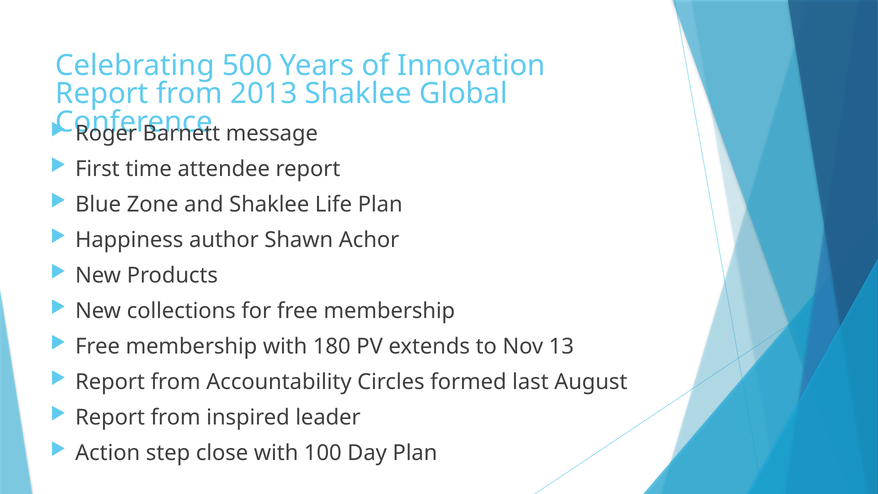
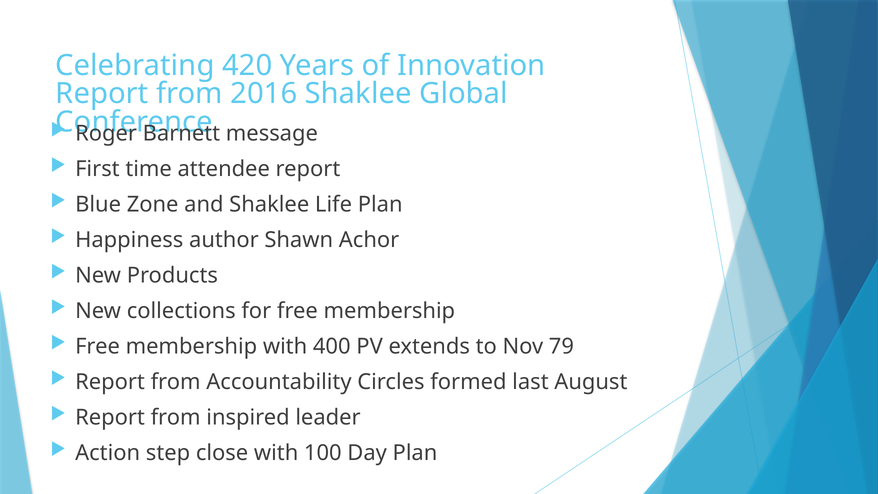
500: 500 -> 420 (247, 66)
2013: 2013 -> 2016 (264, 94)
180: 180 -> 400 (332, 346)
13: 13 -> 79 (561, 346)
